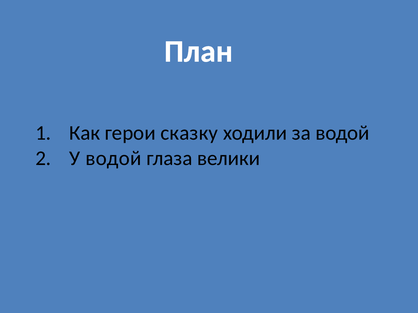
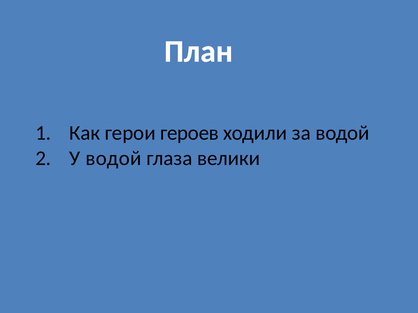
сказку: сказку -> героев (189, 133)
